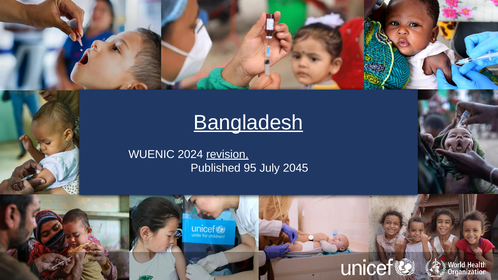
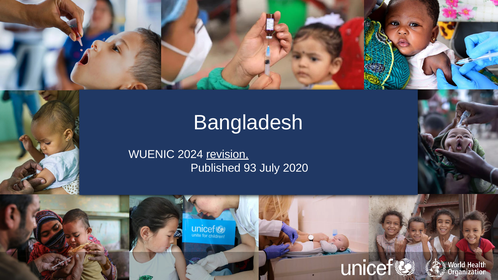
Bangladesh underline: present -> none (248, 123)
95: 95 -> 93 (250, 168)
2045: 2045 -> 2020 (296, 168)
